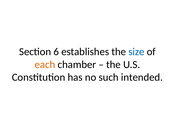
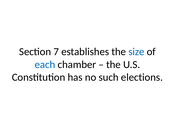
6: 6 -> 7 (56, 52)
each colour: orange -> blue (45, 65)
intended: intended -> elections (142, 77)
